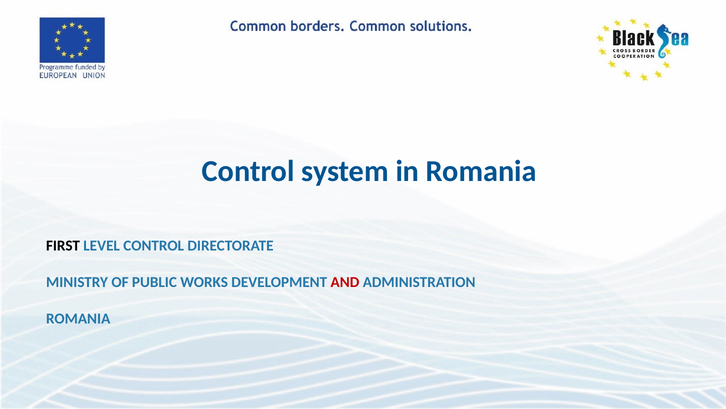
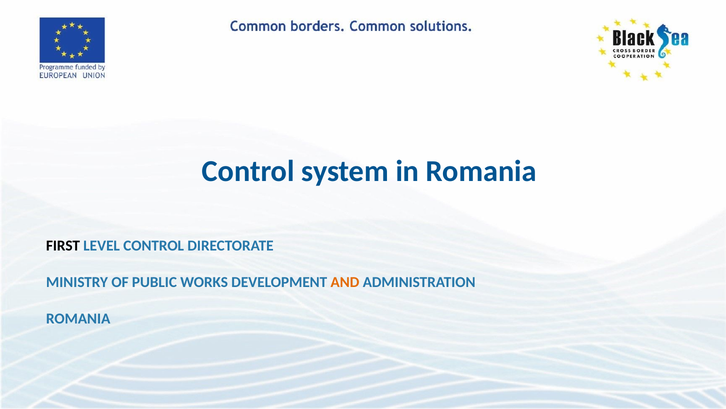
AND colour: red -> orange (345, 282)
